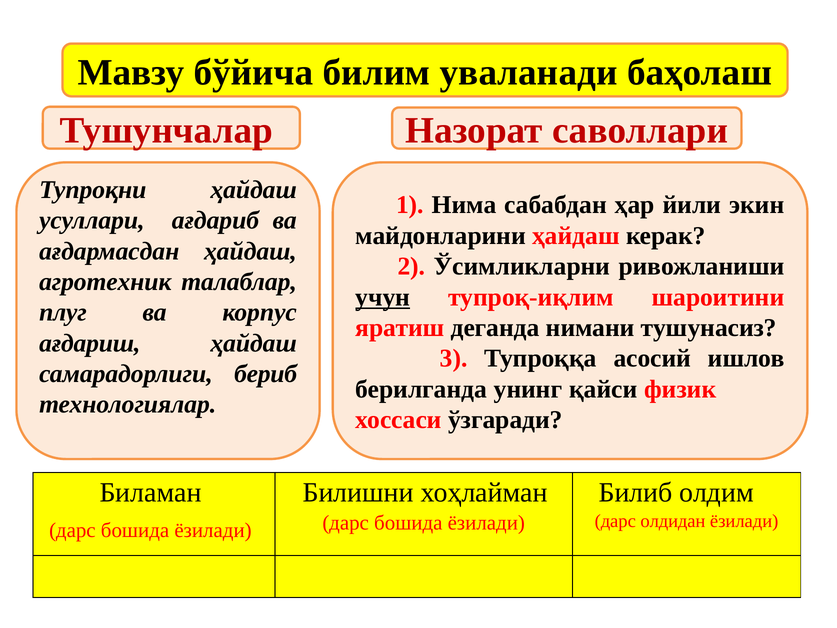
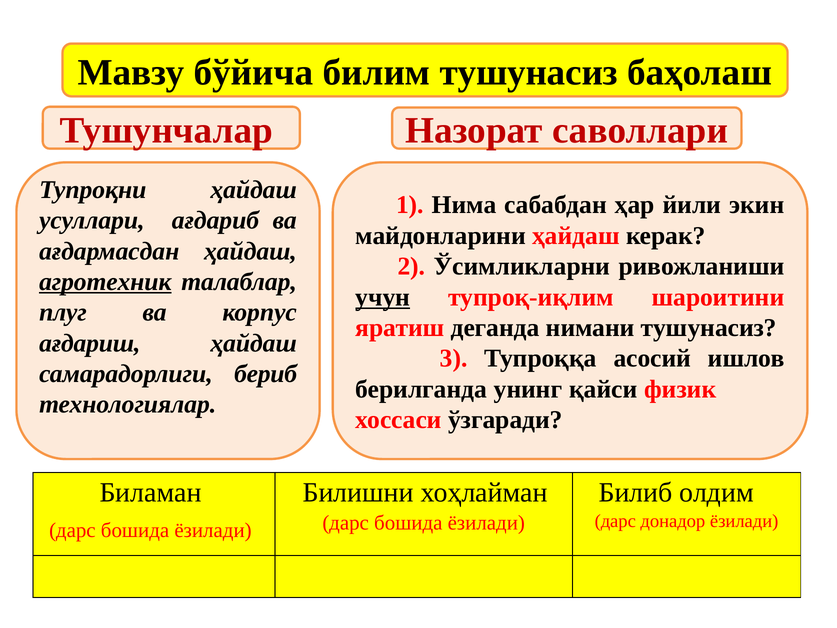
билим уваланади: уваланади -> тушунасиз (529, 73)
агротехник underline: none -> present (105, 282)
олдидан: олдидан -> донадор (673, 521)
